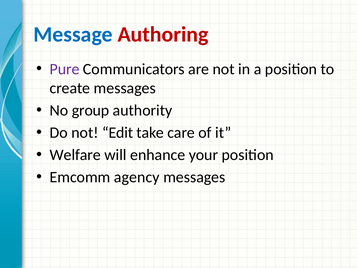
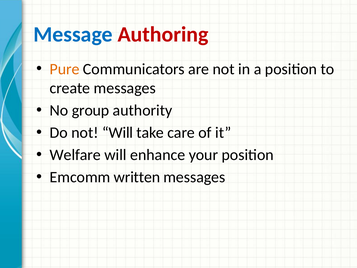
Pure colour: purple -> orange (65, 69)
not Edit: Edit -> Will (118, 132)
agency: agency -> written (137, 177)
